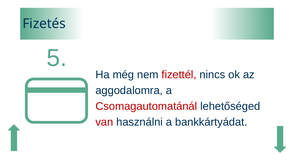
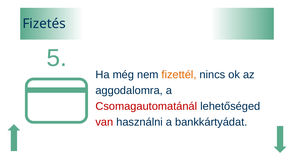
fizettél colour: red -> orange (179, 75)
